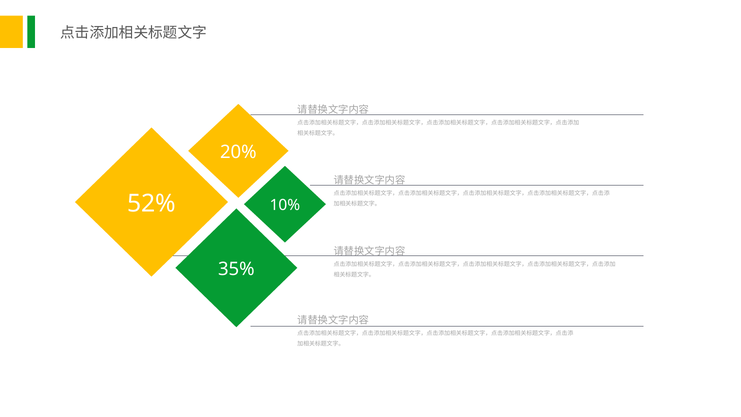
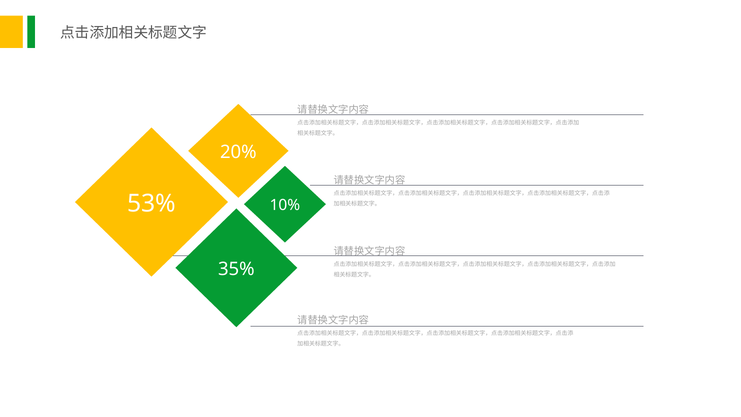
52%: 52% -> 53% (152, 204)
